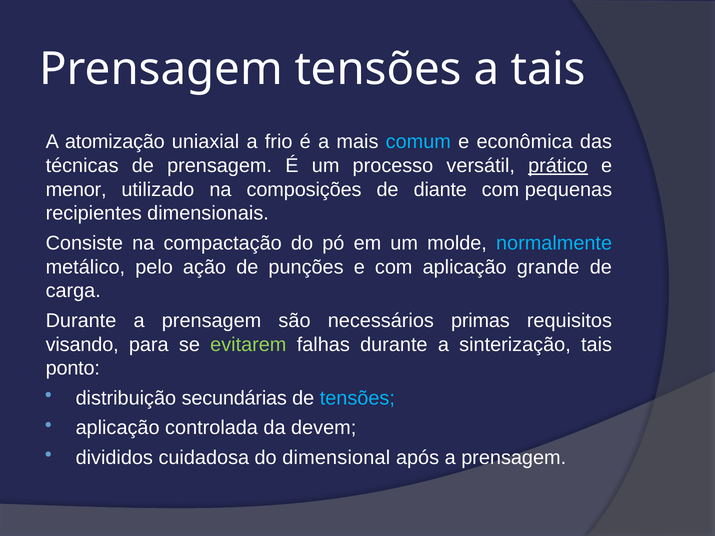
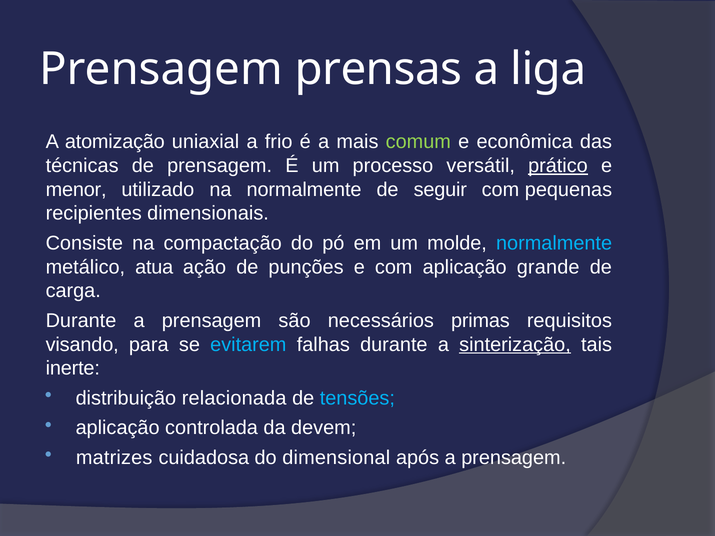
Prensagem tensões: tensões -> prensas (378, 69)
a tais: tais -> liga (548, 69)
comum colour: light blue -> light green (418, 142)
na composições: composições -> normalmente (304, 190)
diante: diante -> seguir (440, 190)
pelo: pelo -> atua (154, 267)
evitarem colour: light green -> light blue (248, 345)
sinterização underline: none -> present (515, 345)
ponto: ponto -> inerte (73, 368)
secundárias: secundárias -> relacionada (234, 398)
divididos: divididos -> matrizes (114, 458)
